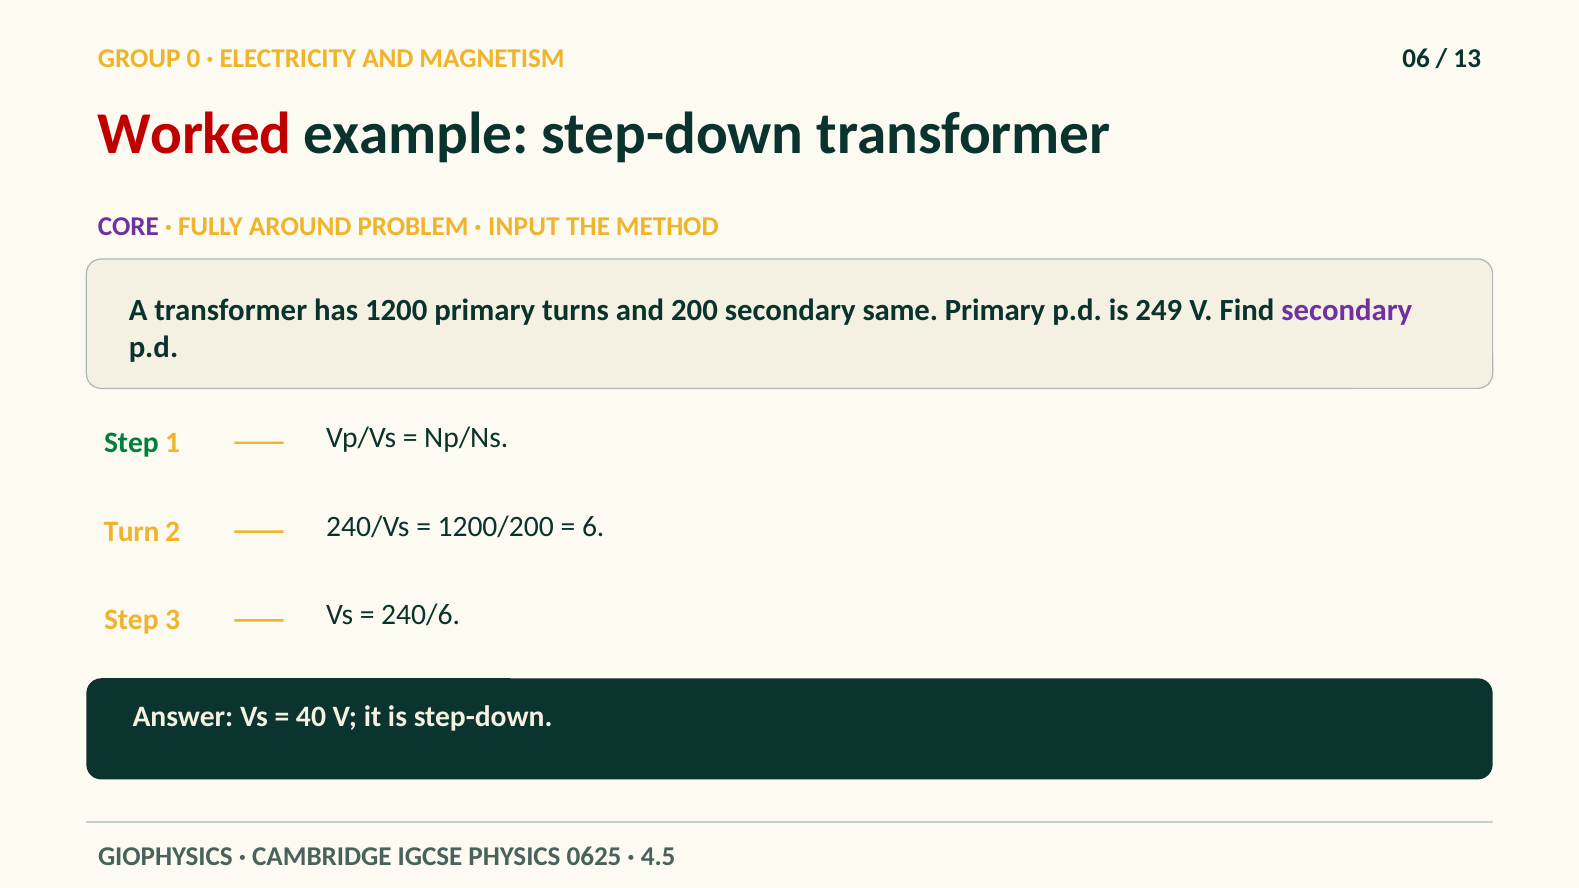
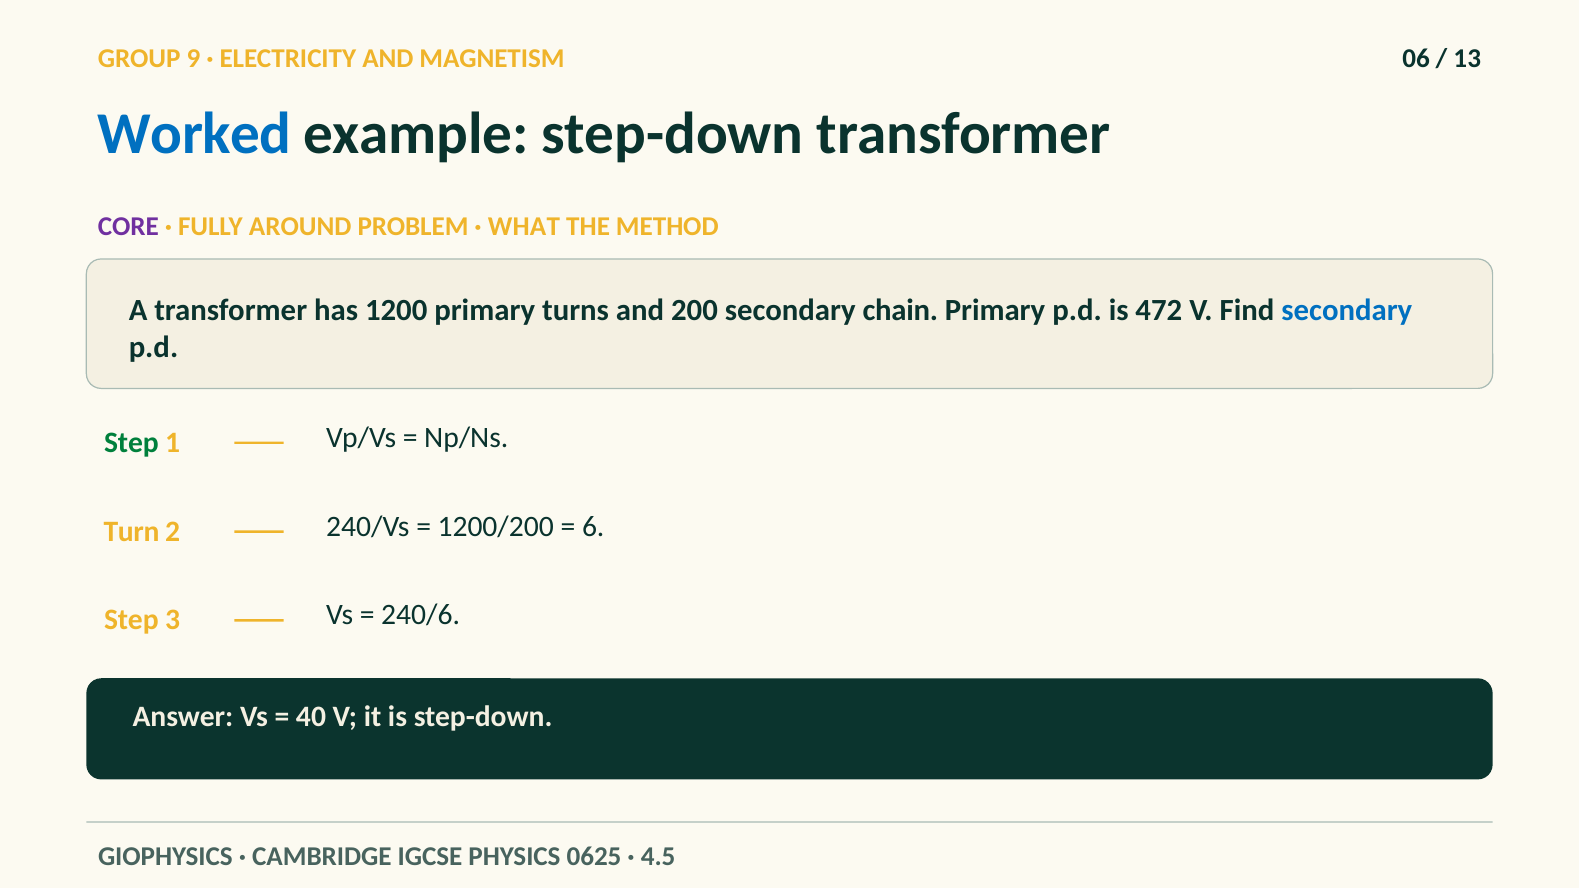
0: 0 -> 9 (193, 59)
Worked colour: red -> blue (194, 134)
INPUT: INPUT -> WHAT (524, 226)
same: same -> chain (900, 310)
249: 249 -> 472 (1159, 310)
secondary colour: purple -> blue (1347, 310)
